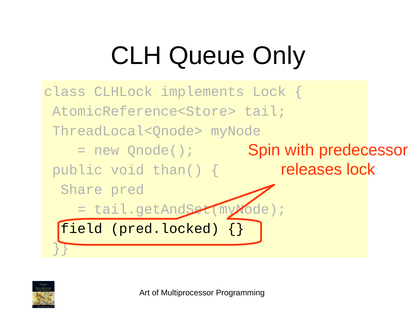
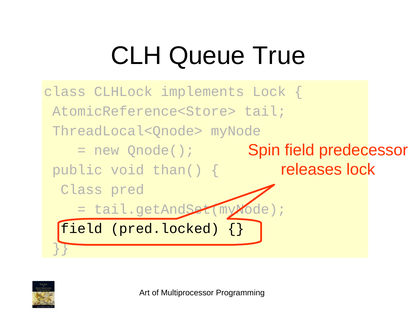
Only: Only -> True (279, 56)
Spin with: with -> field (300, 150)
Share: Share -> Class (82, 189)
